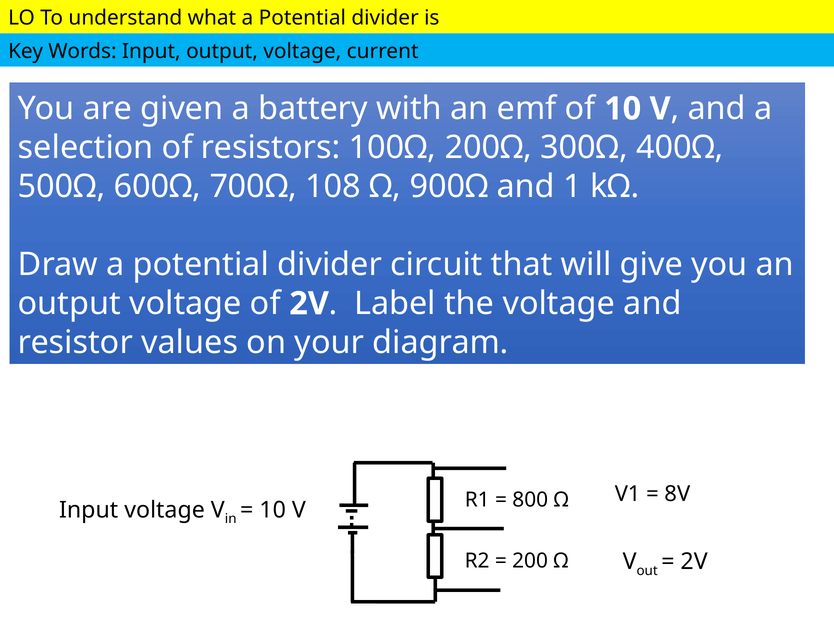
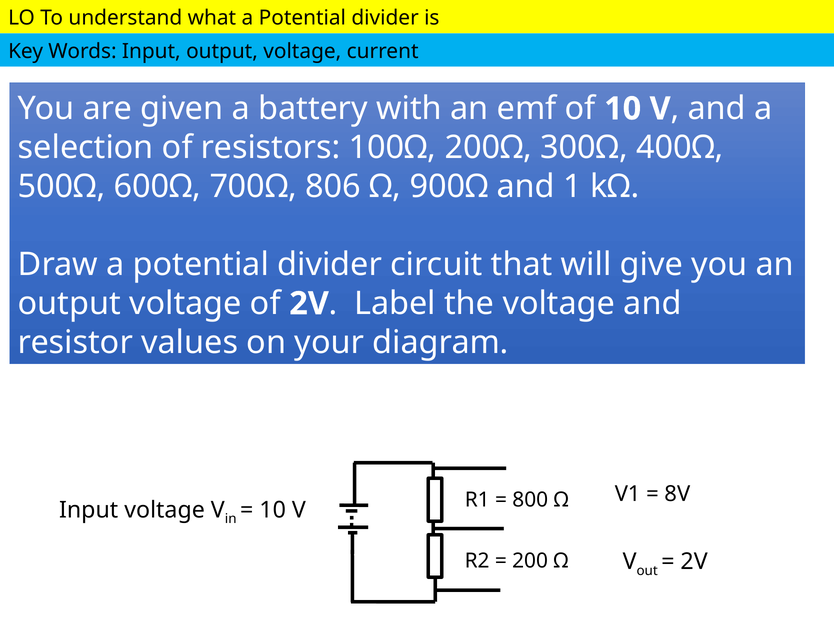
108: 108 -> 806 (333, 187)
